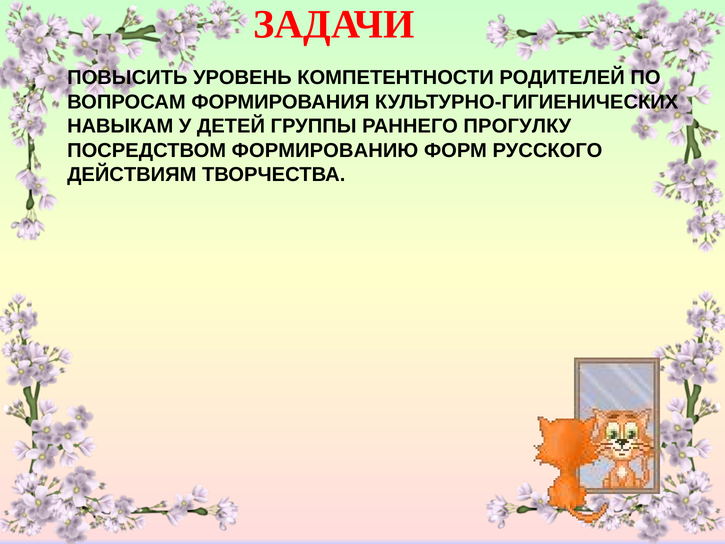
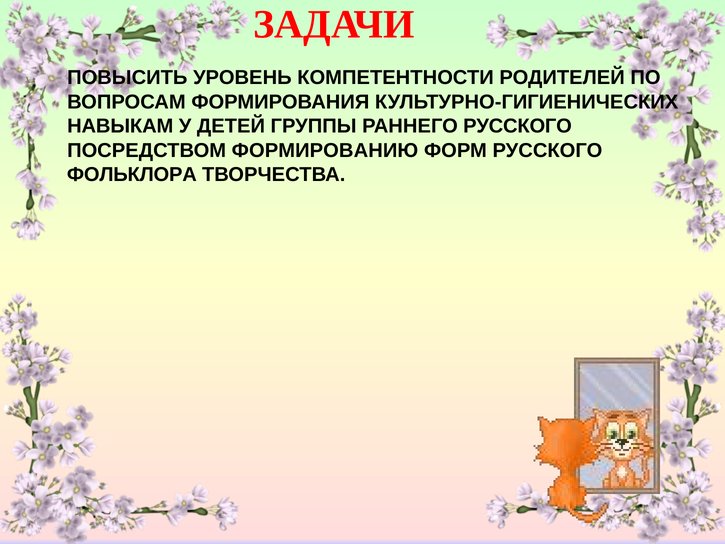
РАННЕГО ПРОГУЛКУ: ПРОГУЛКУ -> РУССКОГО (518, 126)
ДЕЙСТВИЯМ: ДЕЙСТВИЯМ -> ФОЛЬКЛОРА (132, 174)
